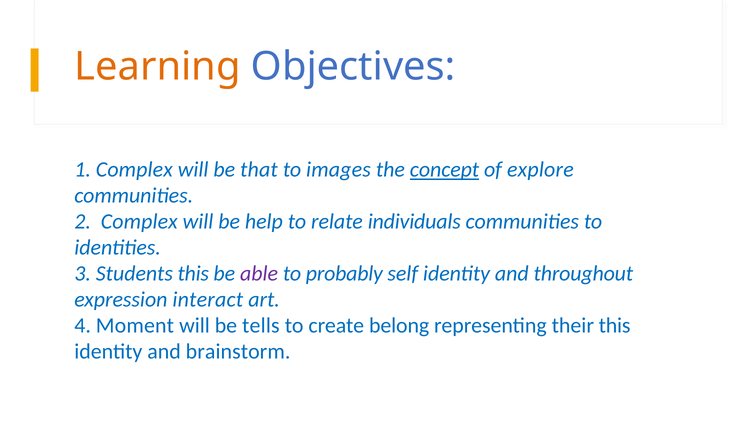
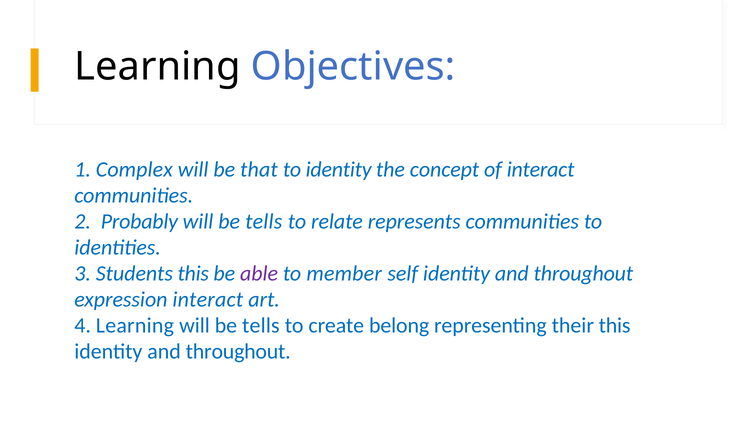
Learning colour: orange -> black (157, 67)
to images: images -> identity (339, 170)
concept underline: present -> none (445, 170)
of explore: explore -> interact (541, 170)
2 Complex: Complex -> Probably (139, 222)
help: help -> tells (264, 222)
individuals: individuals -> represents (414, 222)
probably: probably -> member (344, 274)
4 Moment: Moment -> Learning (135, 326)
brainstorm: brainstorm -> throughout (238, 352)
